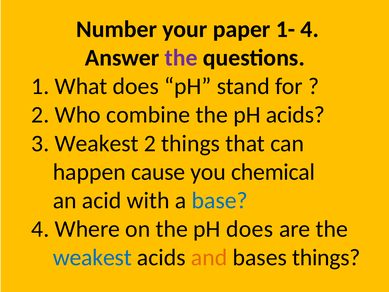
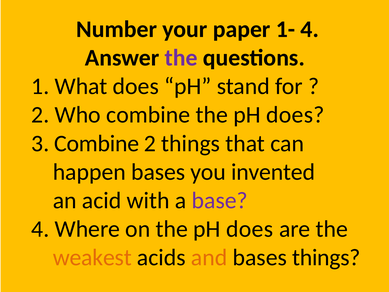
acids: acids -> does (295, 115)
3 Weakest: Weakest -> Combine (97, 143)
happen cause: cause -> bases (158, 172)
chemical: chemical -> invented (273, 172)
base colour: blue -> purple (220, 200)
weakest colour: blue -> orange (92, 257)
